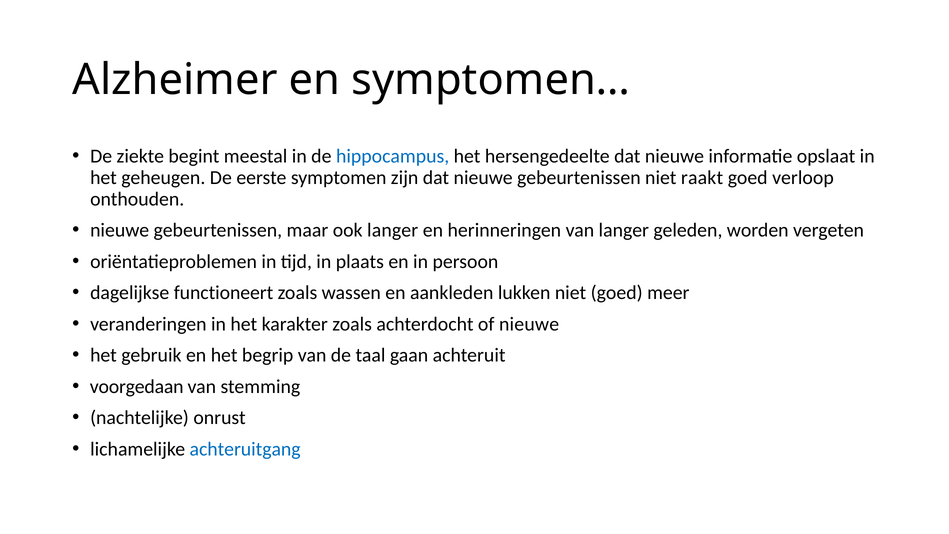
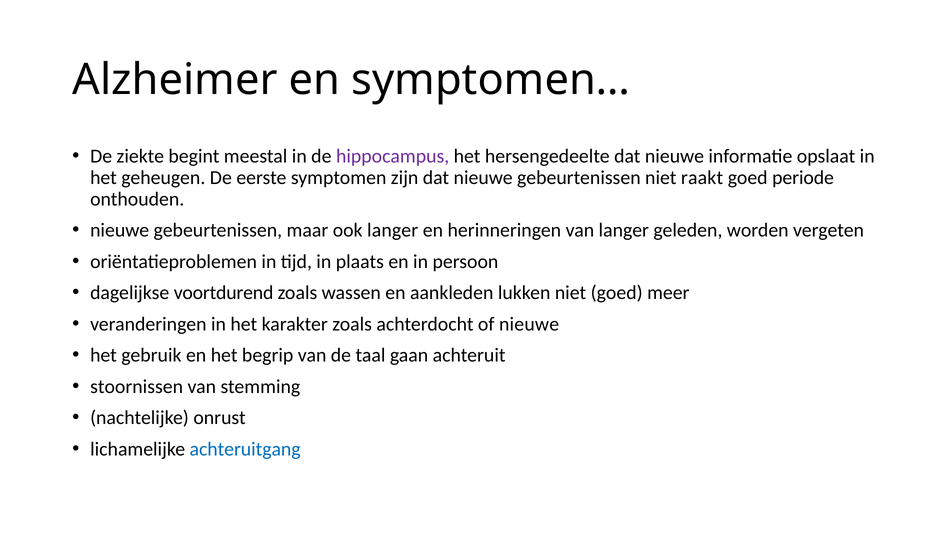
hippocampus colour: blue -> purple (393, 156)
verloop: verloop -> periode (803, 178)
functioneert: functioneert -> voortdurend (224, 293)
voorgedaan: voorgedaan -> stoornissen (137, 386)
